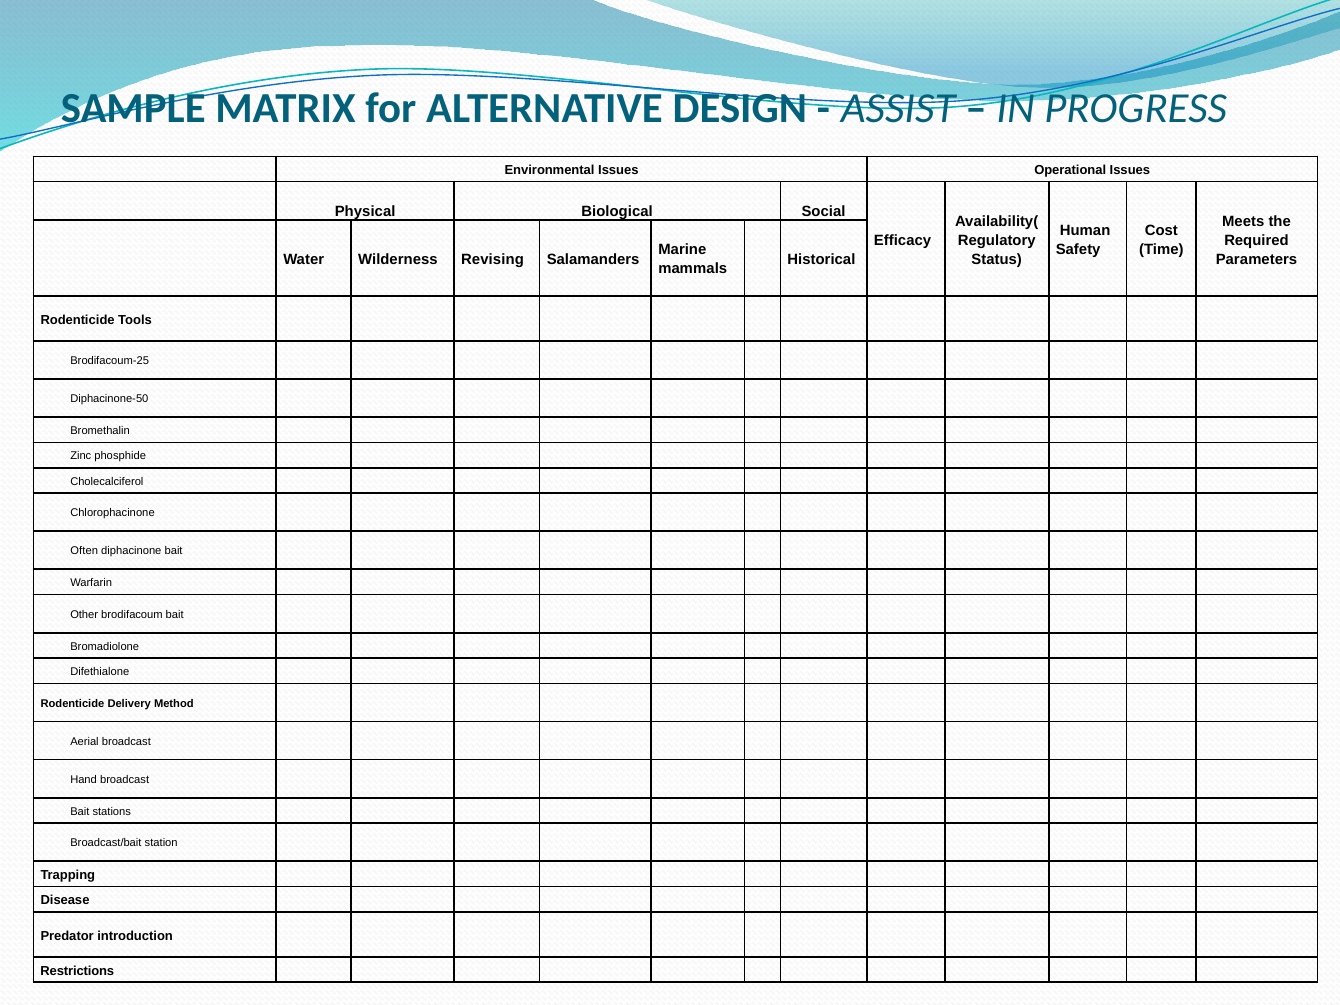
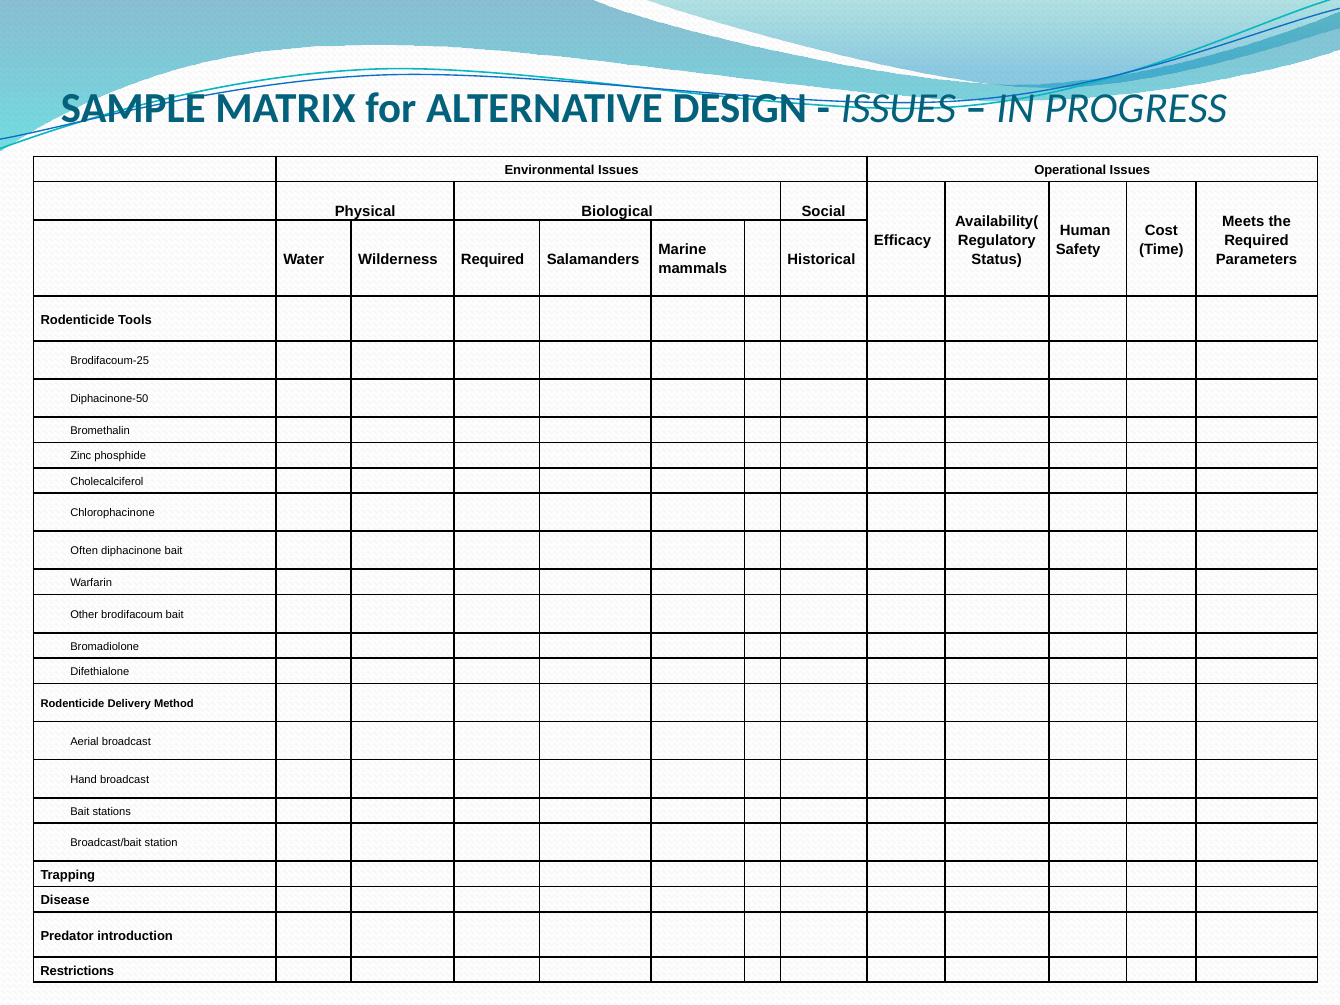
ASSIST: ASSIST -> ISSUES (898, 108)
Wilderness Revising: Revising -> Required (493, 259)
